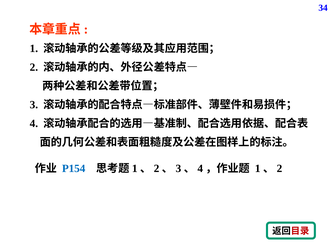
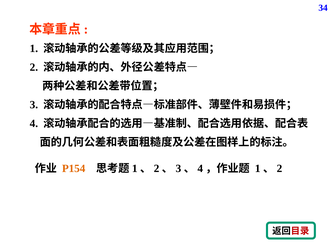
P154 colour: blue -> orange (74, 169)
